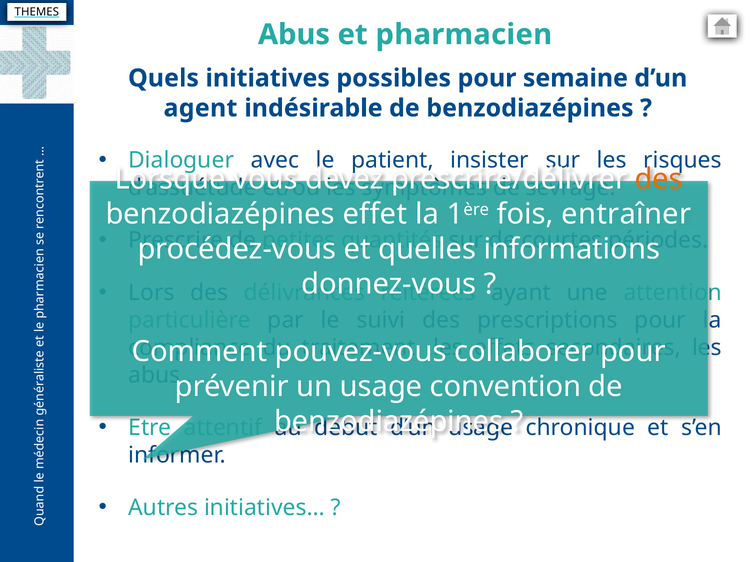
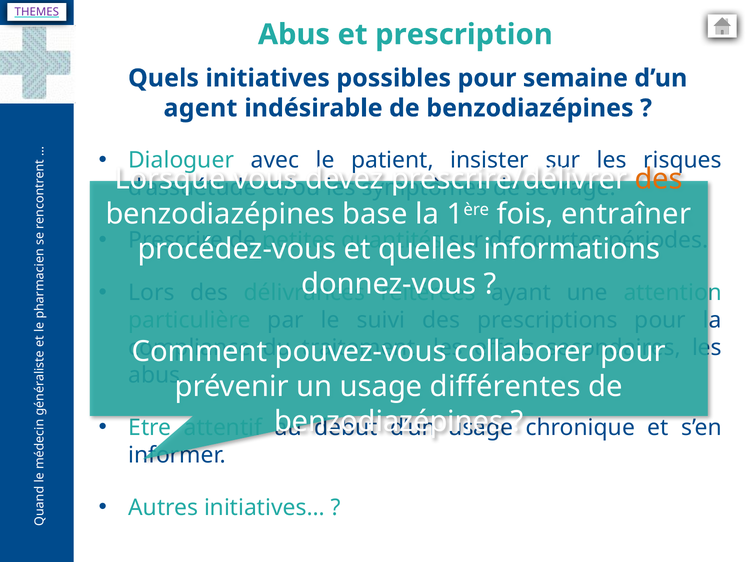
THEMES colour: black -> purple (37, 12)
pharmacien: pharmacien -> prescription (464, 35)
effet: effet -> base (375, 215)
convention: convention -> différentes (505, 387)
